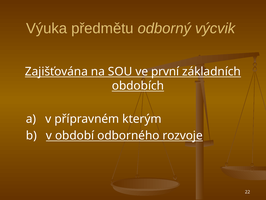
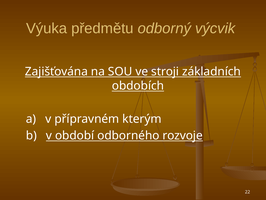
první: první -> stroji (165, 71)
